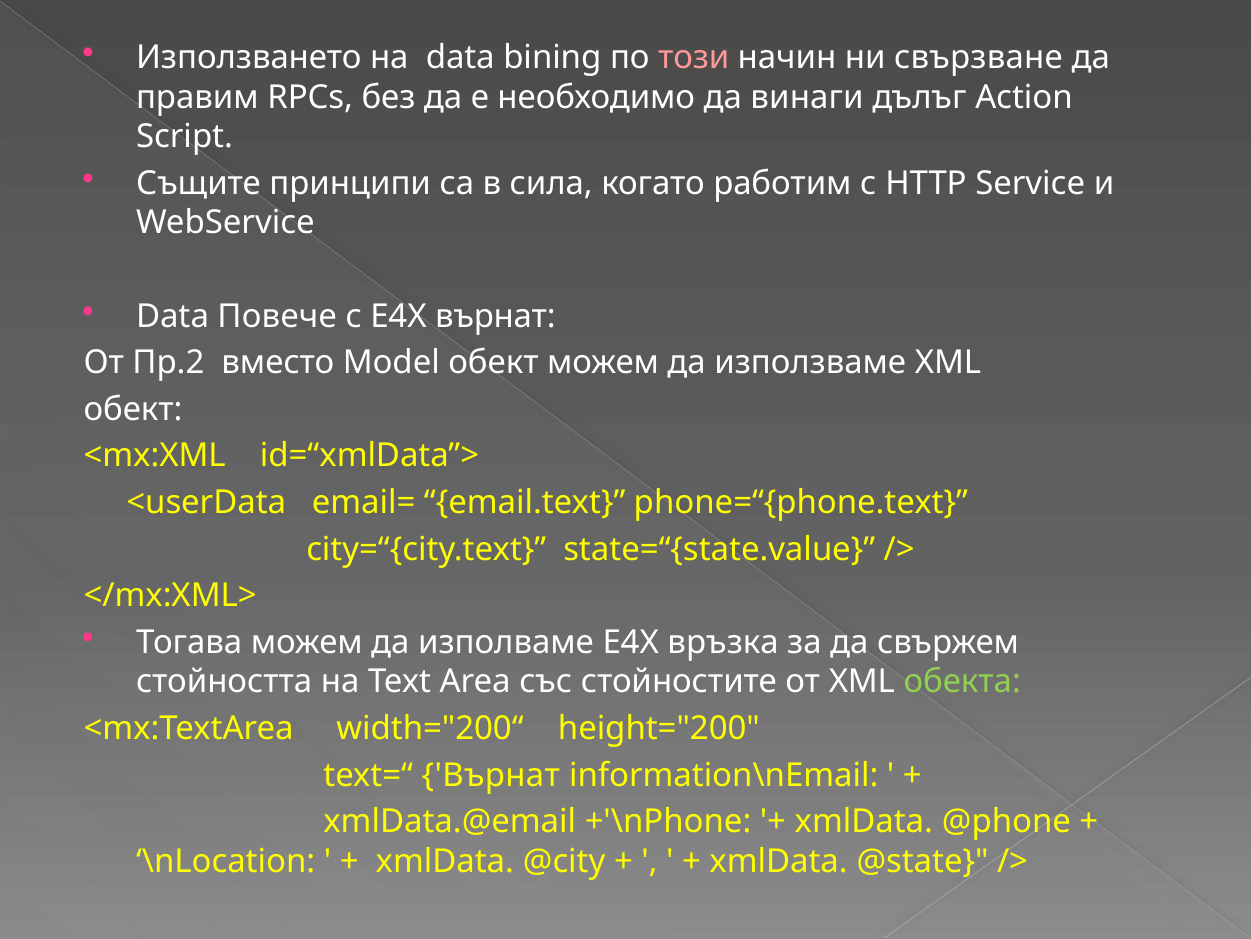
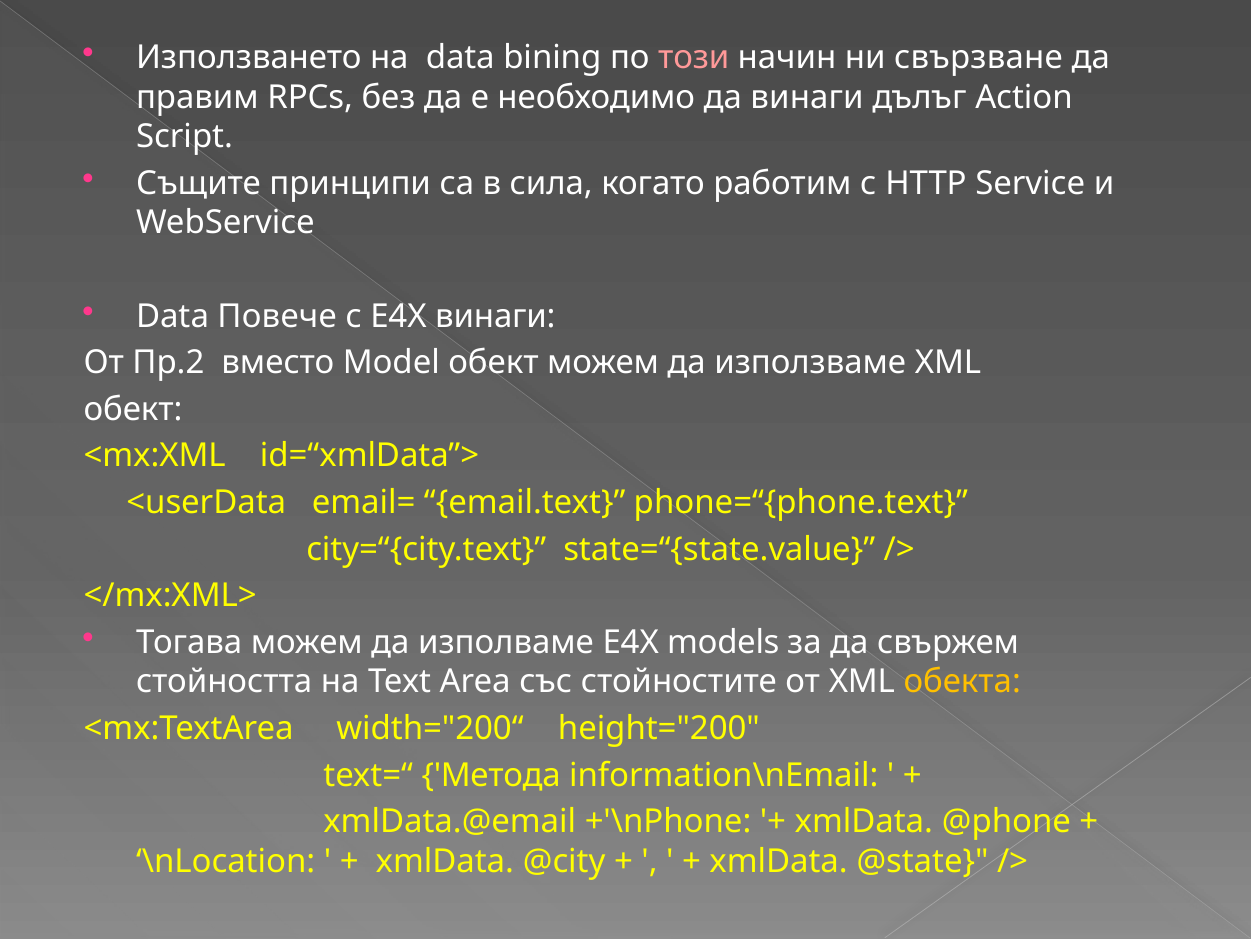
E4X върнат: върнат -> винаги (495, 316)
връзка: връзка -> models (723, 642)
обекта colour: light green -> yellow (962, 681)
text=“ Върнат: Върнат -> Метода (491, 774)
